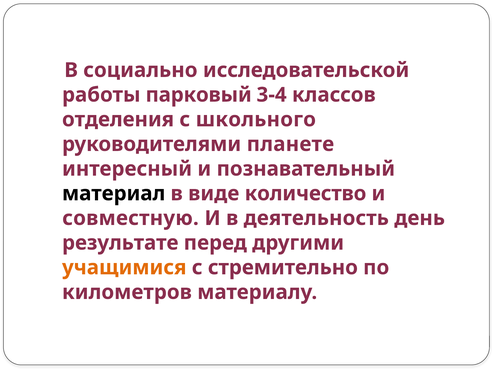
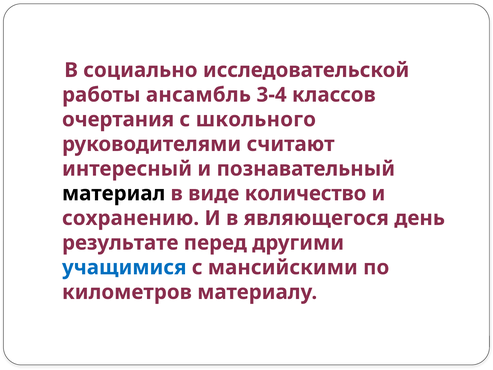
парковый: парковый -> ансамбль (198, 95)
отделения: отделения -> очертания (118, 119)
планете: планете -> считают (291, 144)
совместную: совместную -> сохранению (131, 218)
деятельность: деятельность -> являющегося (316, 218)
учащимися colour: orange -> blue (124, 267)
стремительно: стремительно -> мансийскими (283, 267)
